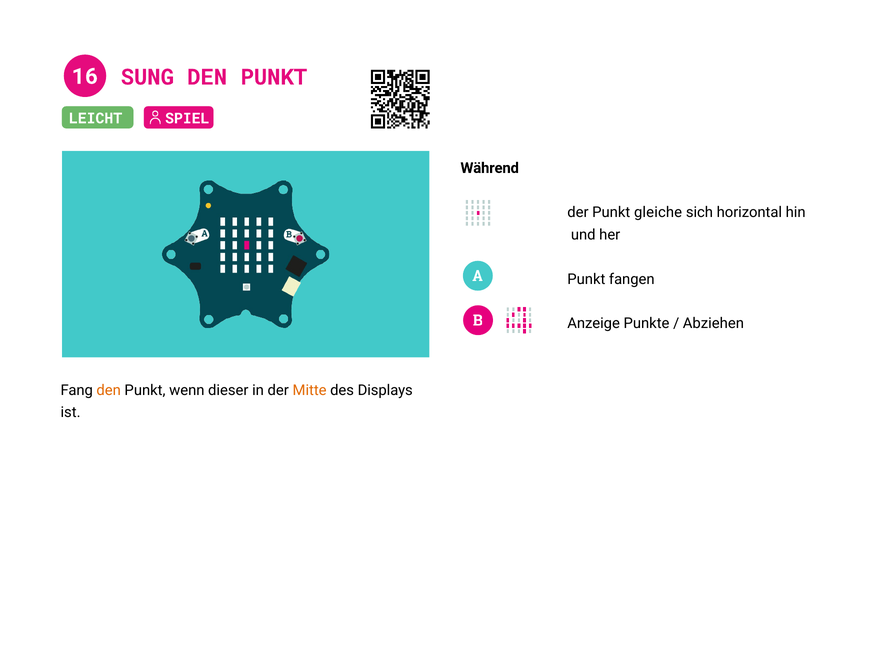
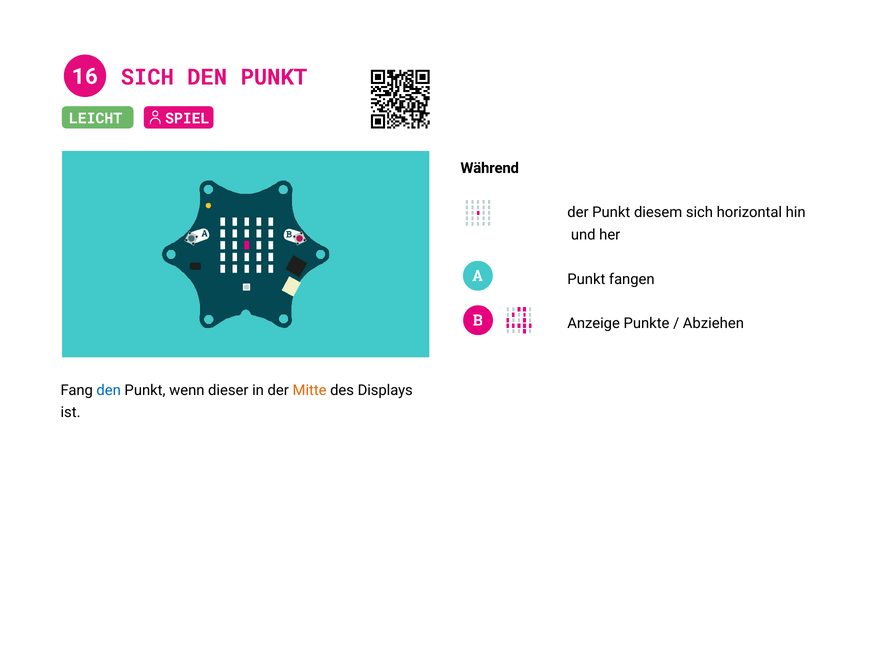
16 SUNG: SUNG -> SICH (147, 77)
gleiche: gleiche -> diesem (658, 213)
den colour: orange -> blue (109, 391)
